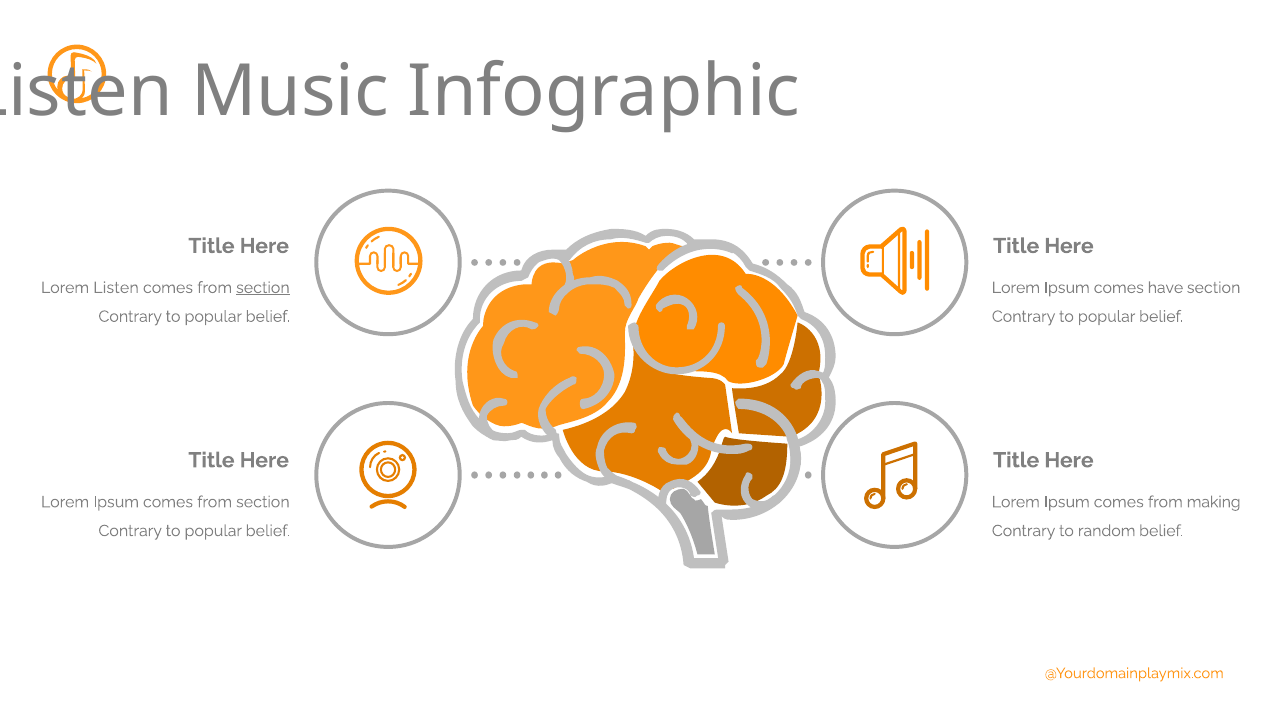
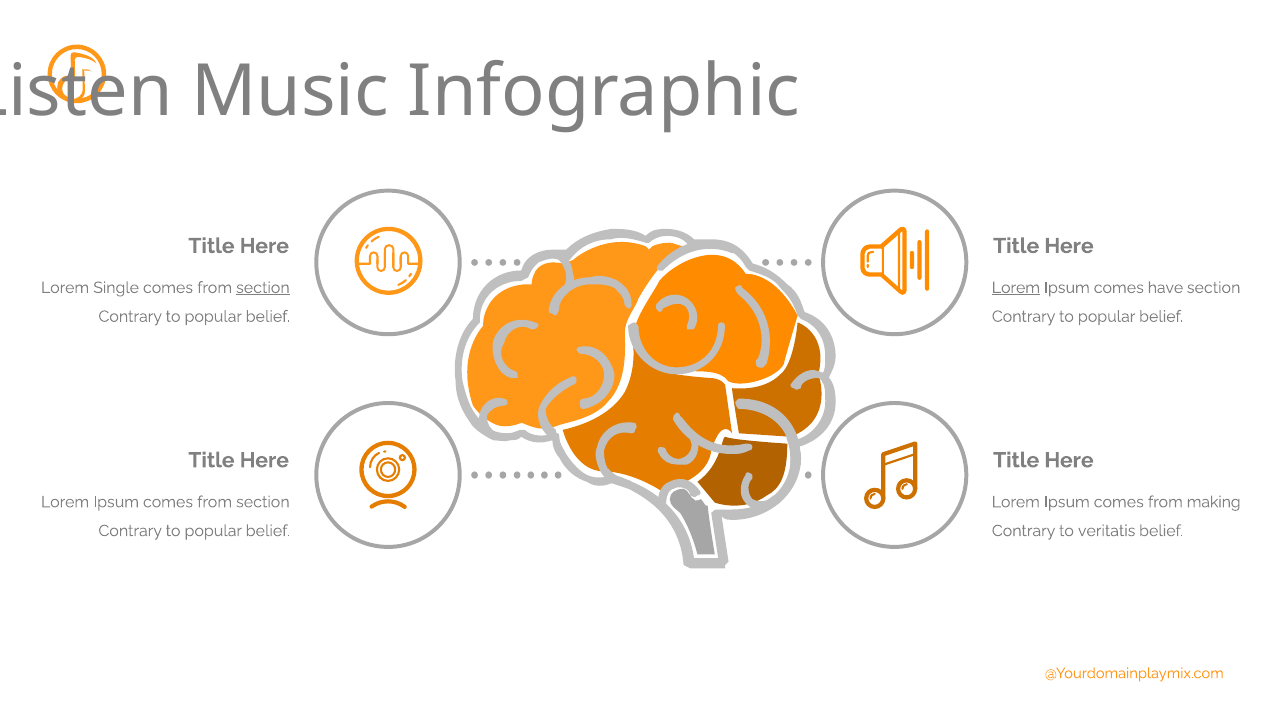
Lorem Listen: Listen -> Single (116, 288)
Lorem underline: none -> present (1016, 288)
random: random -> veritatis (1107, 531)
